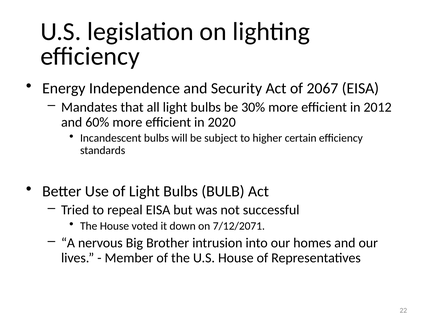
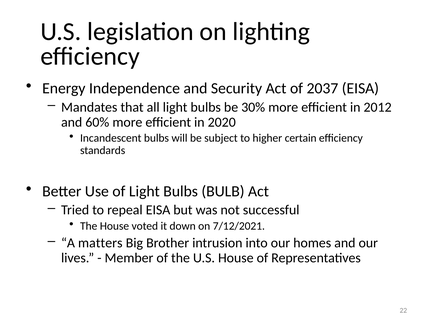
2067: 2067 -> 2037 (322, 88)
7/12/2071: 7/12/2071 -> 7/12/2021 (239, 226)
nervous: nervous -> matters (100, 243)
